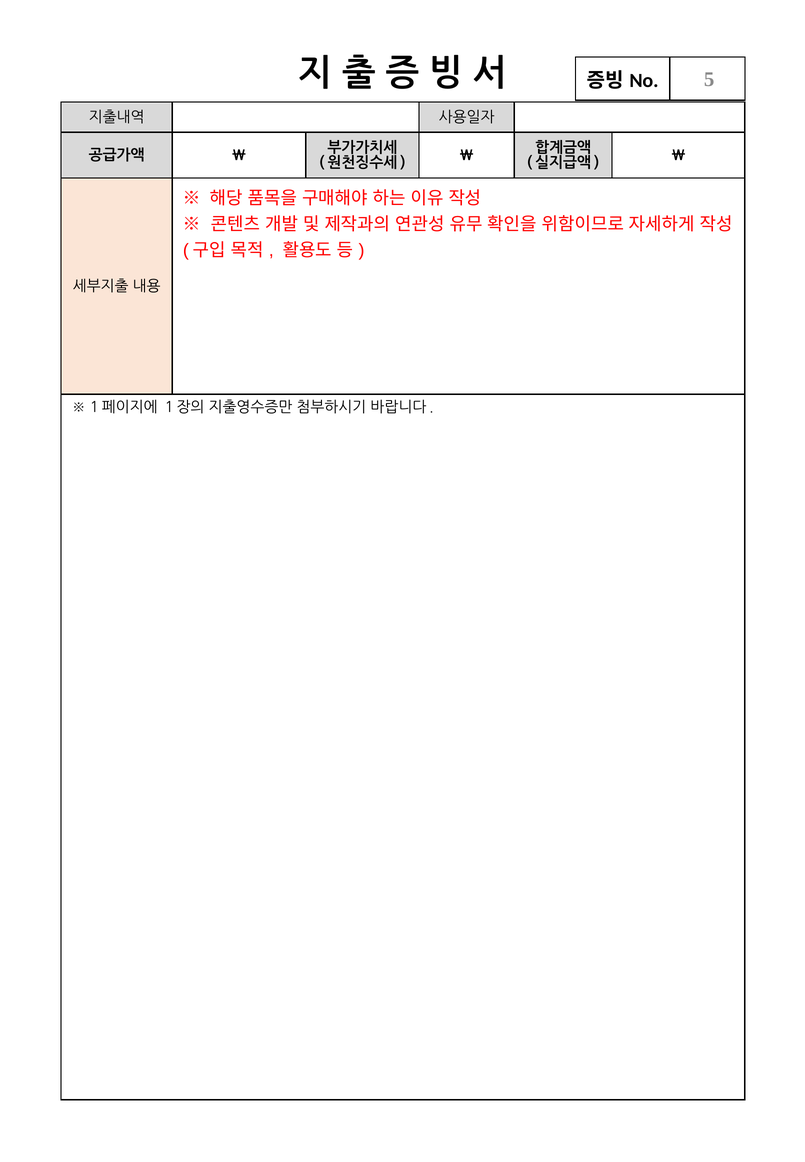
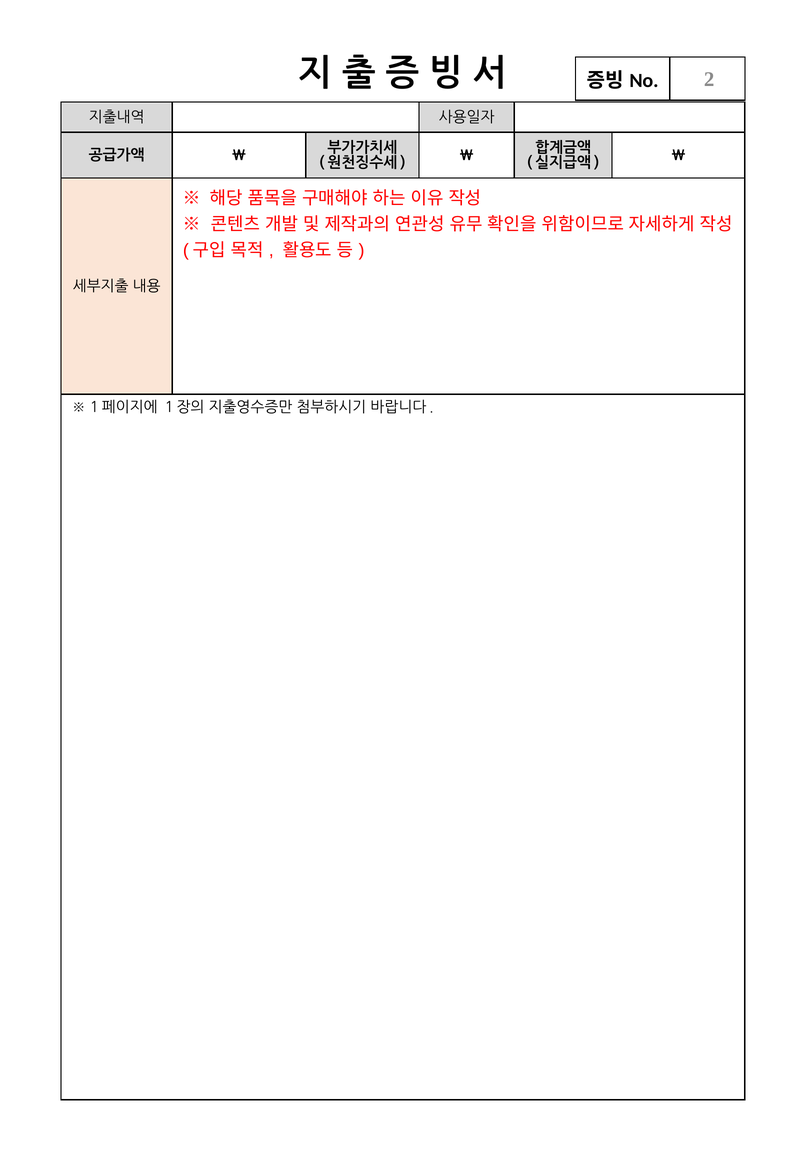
5: 5 -> 2 (709, 79)
